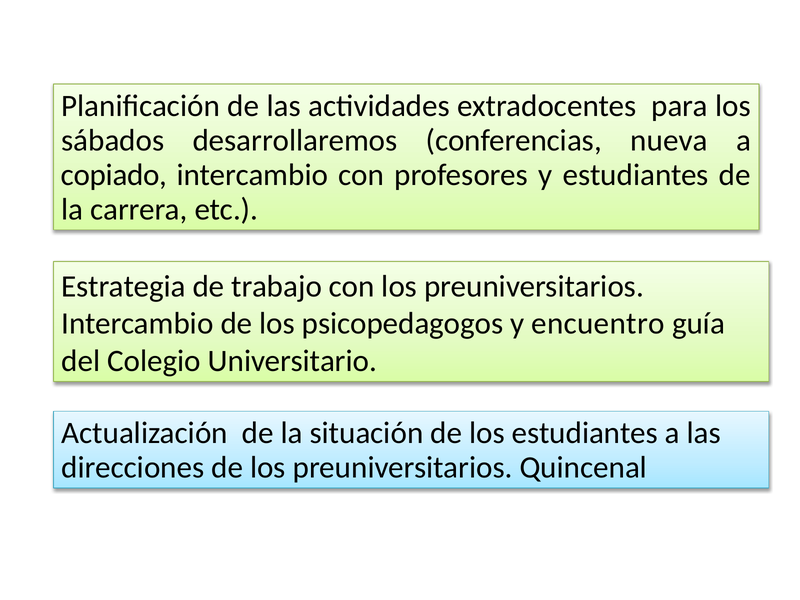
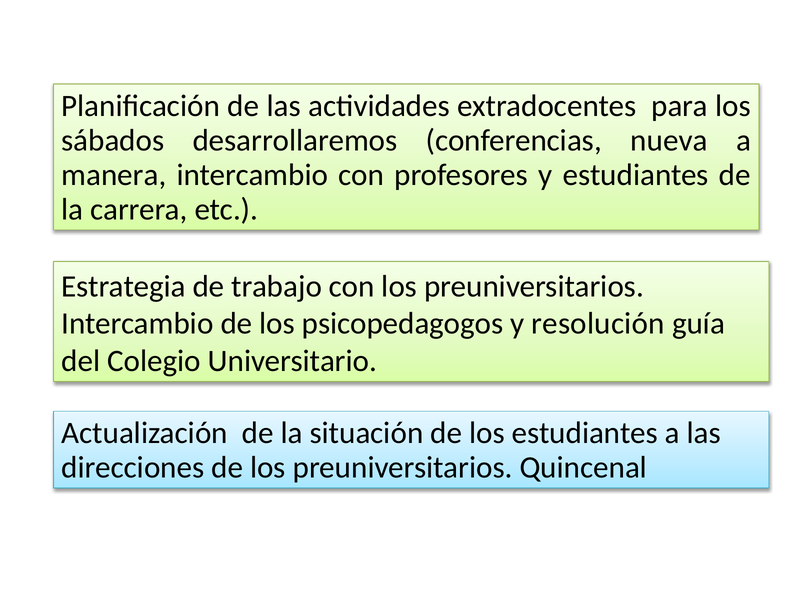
copiado: copiado -> manera (114, 175)
encuentro: encuentro -> resolución (598, 324)
